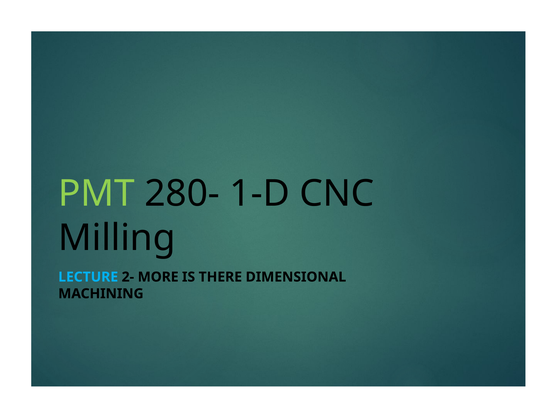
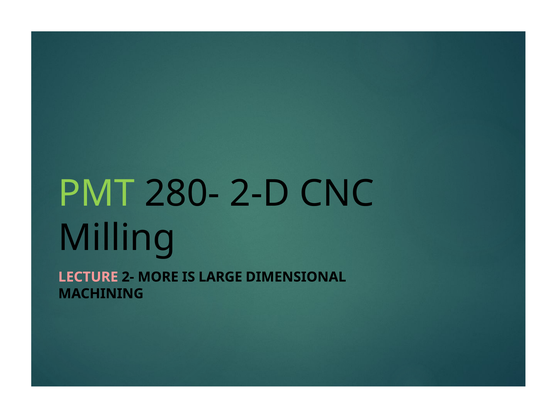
1-D: 1-D -> 2-D (260, 194)
LECTURE colour: light blue -> pink (88, 277)
THERE: THERE -> LARGE (220, 277)
